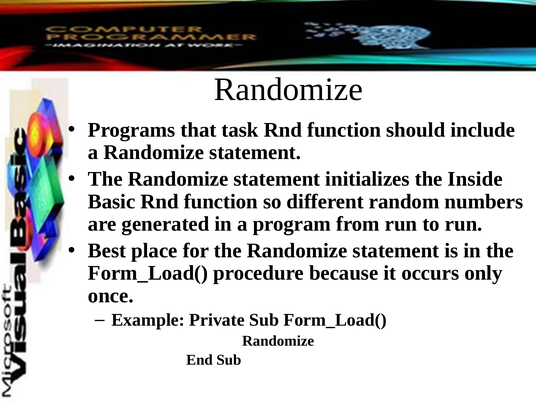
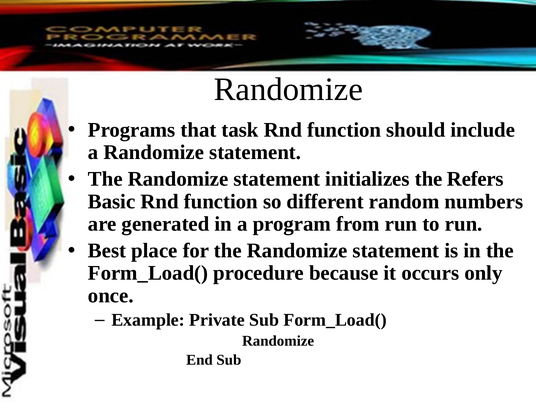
Inside: Inside -> Refers (475, 179)
